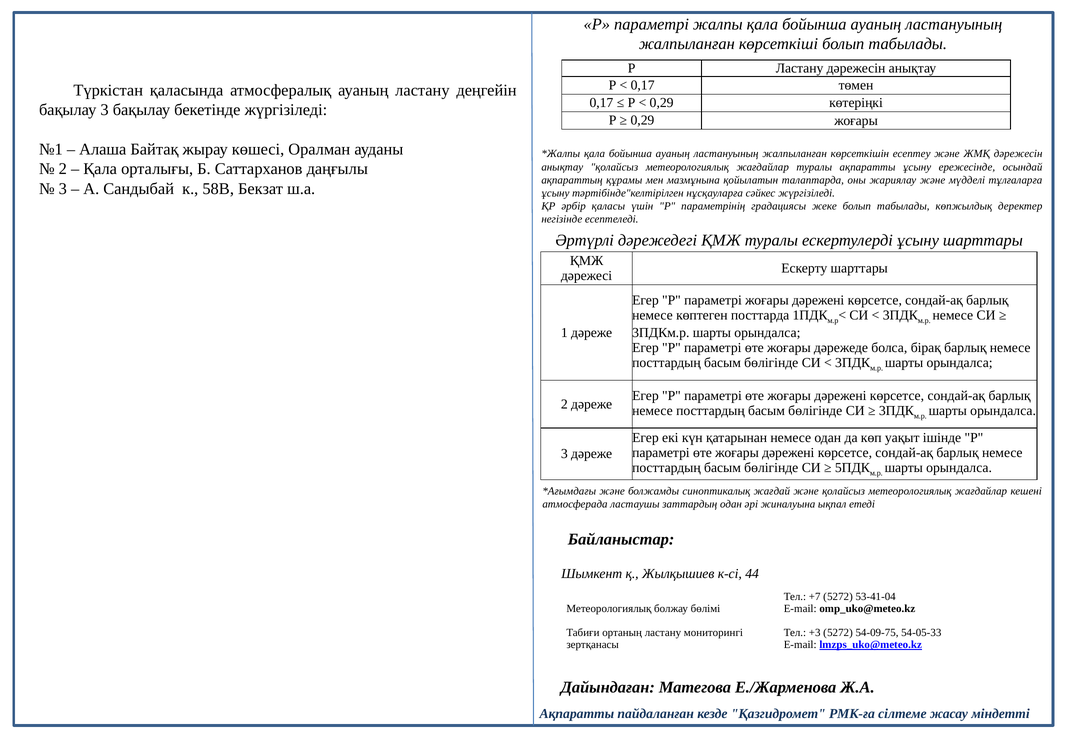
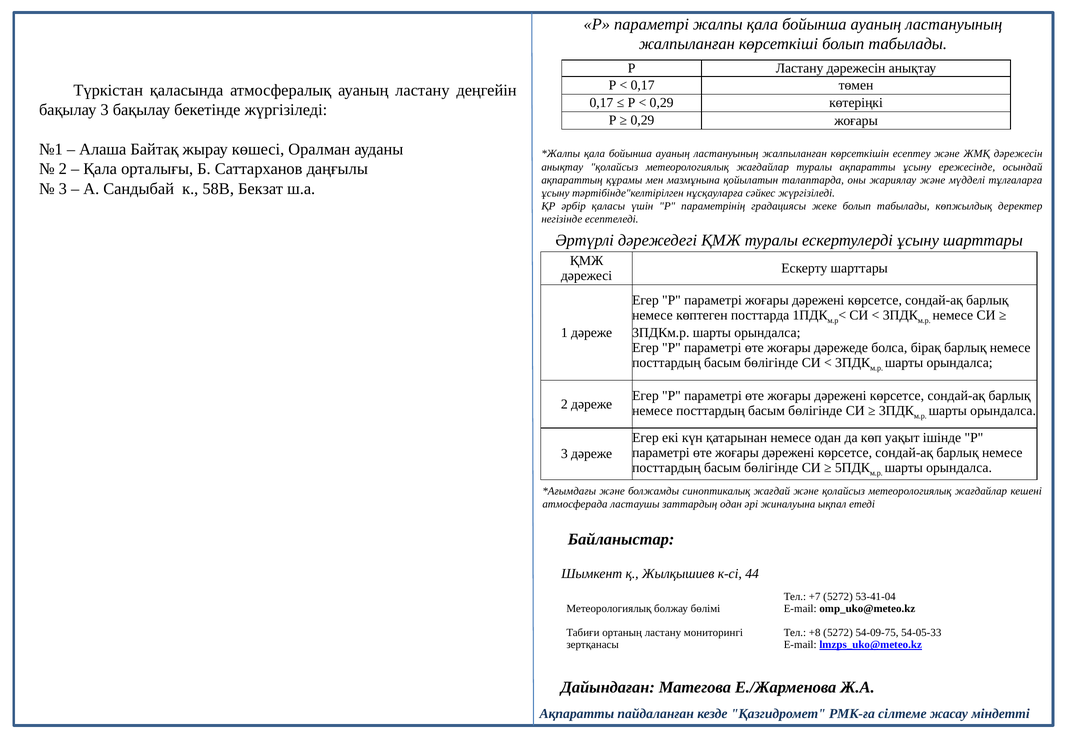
+3: +3 -> +8 (815, 633)
